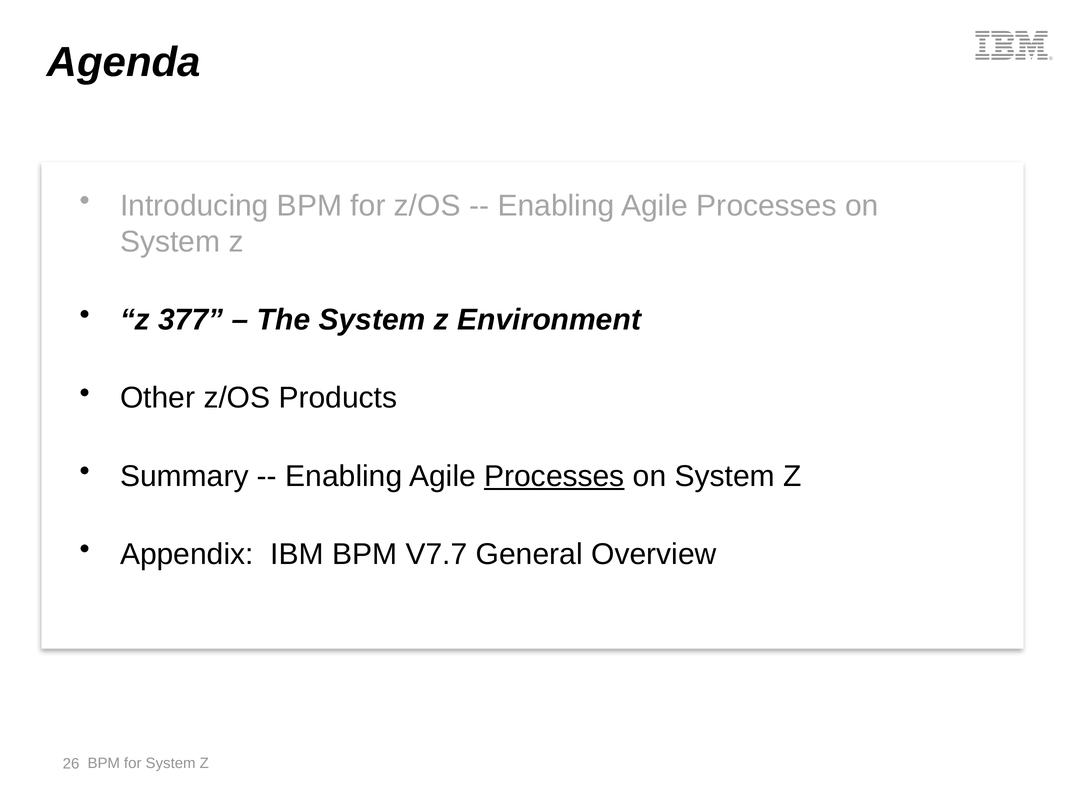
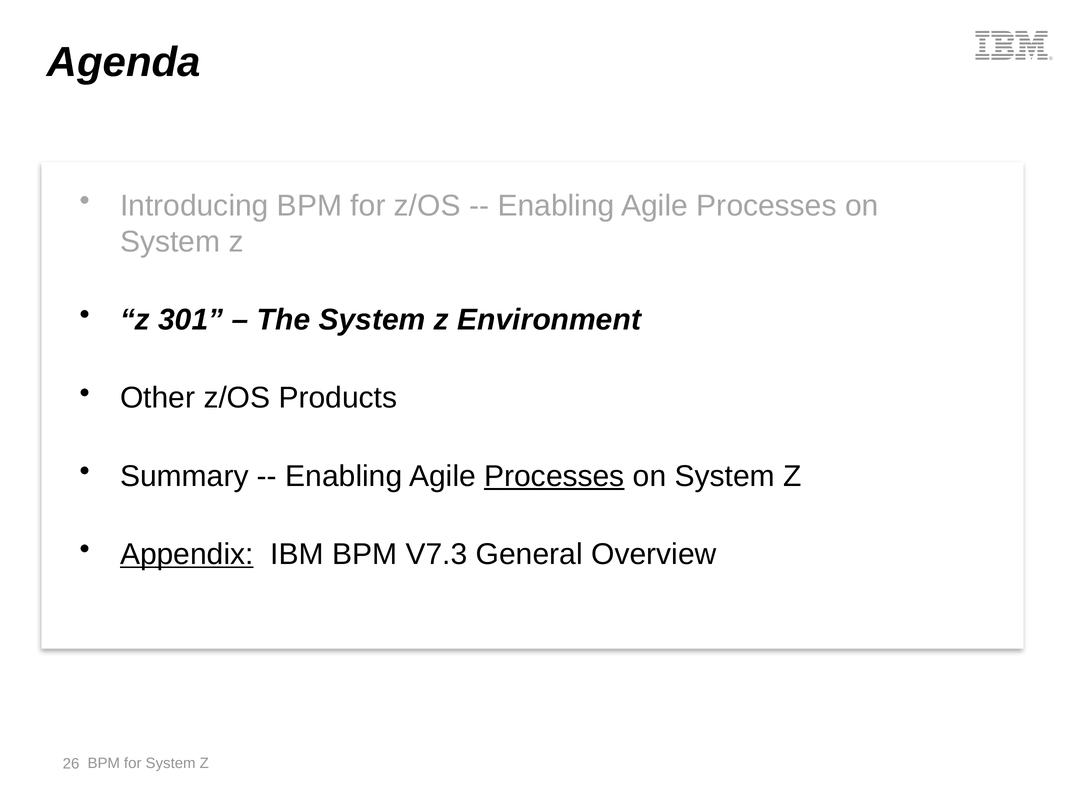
377: 377 -> 301 (191, 320)
Appendix underline: none -> present (187, 554)
V7.7: V7.7 -> V7.3 (437, 554)
